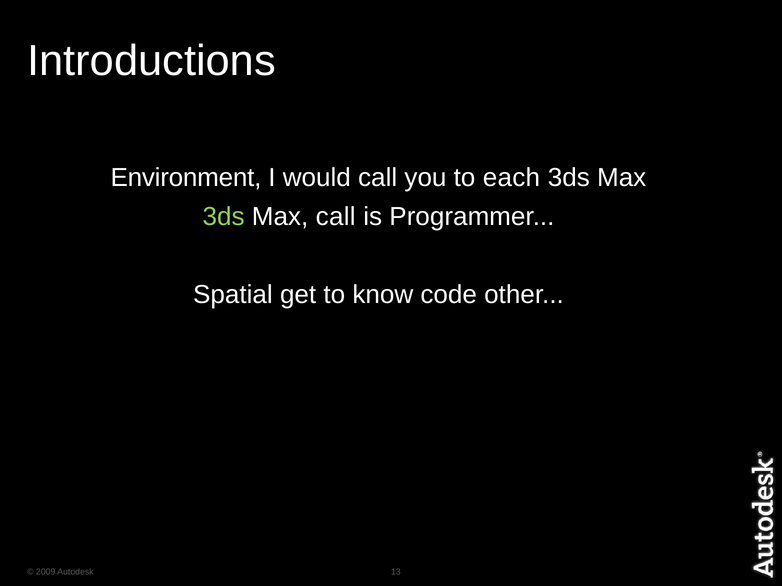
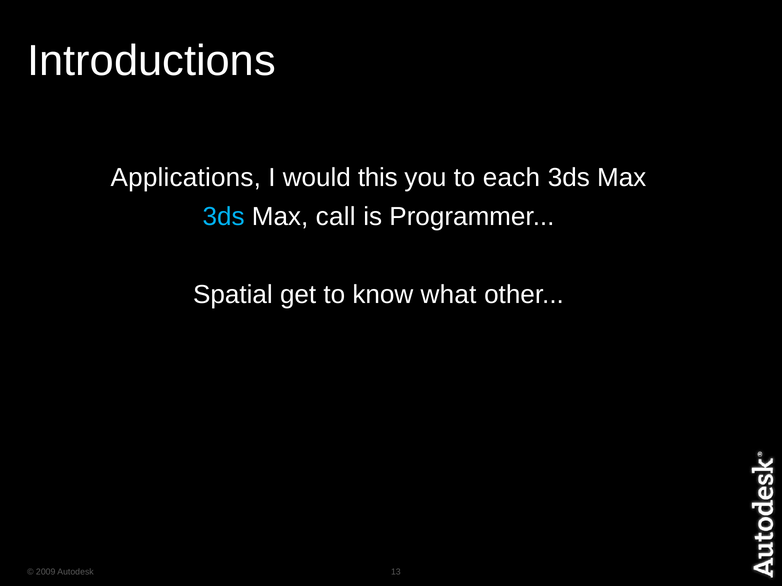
Environment: Environment -> Applications (186, 178)
would call: call -> this (378, 178)
3ds colour: light green -> light blue (224, 217)
code: code -> what (449, 295)
